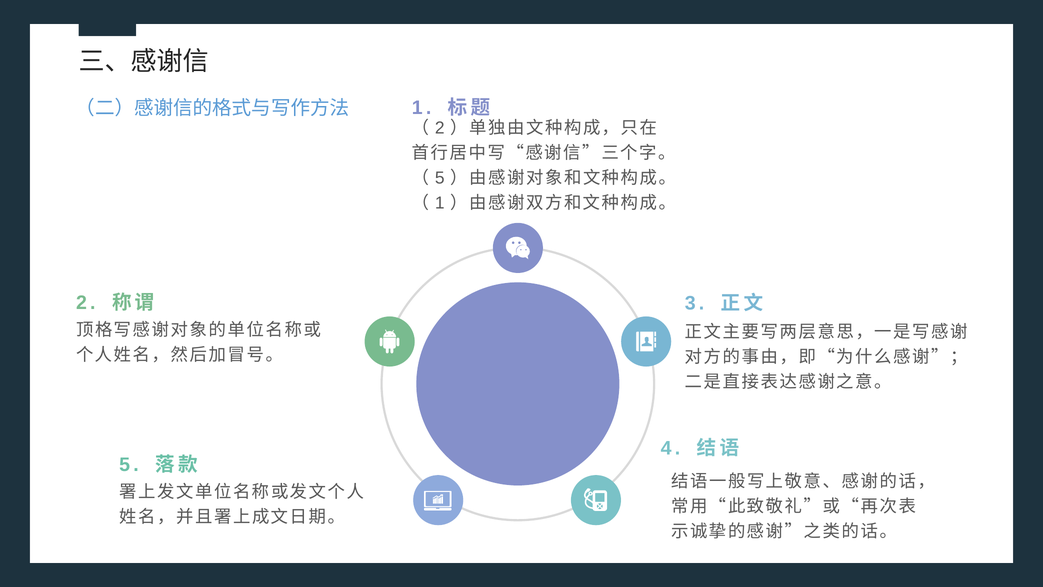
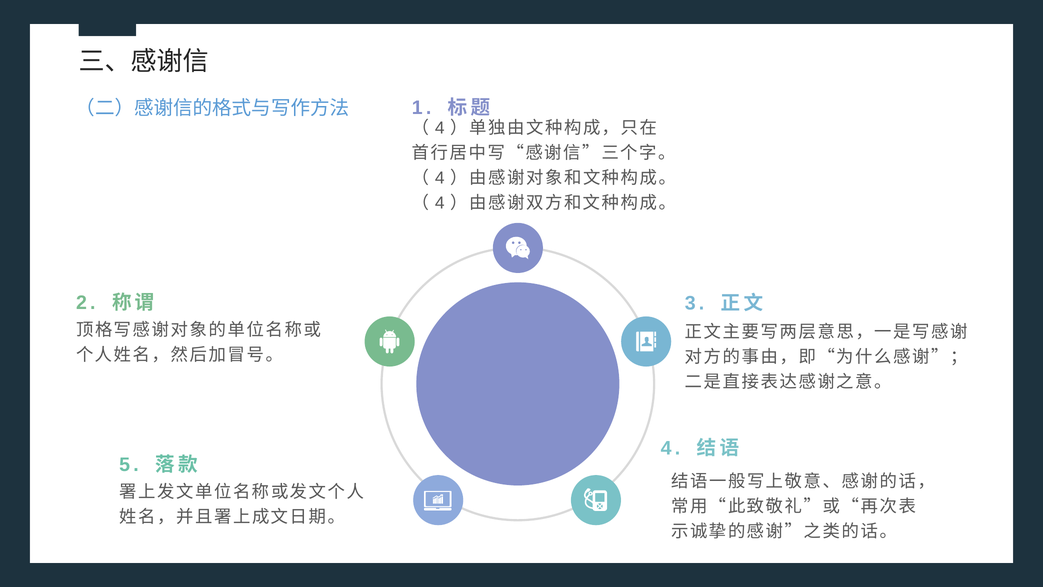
2: 2 -> 4 (440, 128)
5: 5 -> 4 (440, 178)
1: 1 -> 4 (440, 203)
